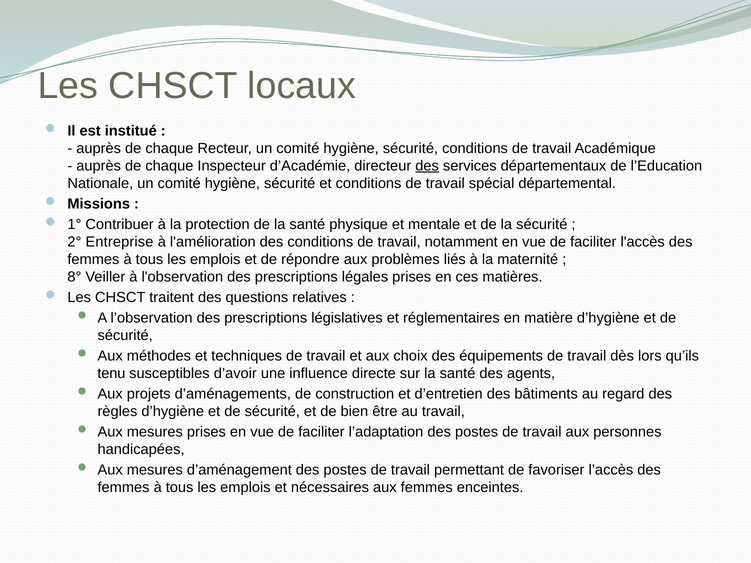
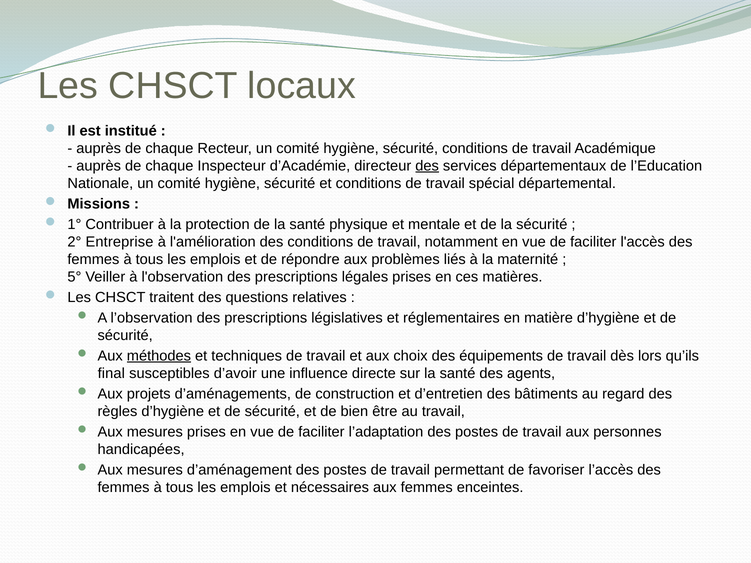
8°: 8° -> 5° (74, 277)
méthodes underline: none -> present (159, 356)
tenu: tenu -> final (111, 373)
